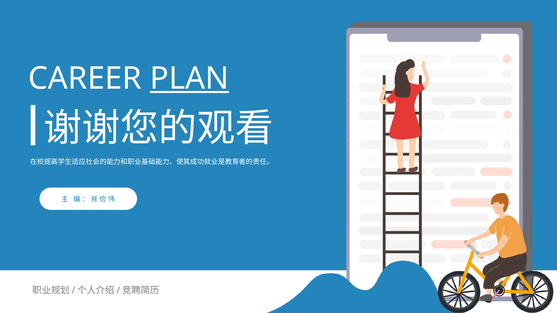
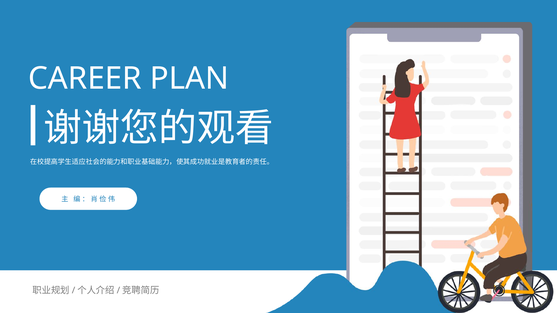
PLAN underline: present -> none (189, 79)
